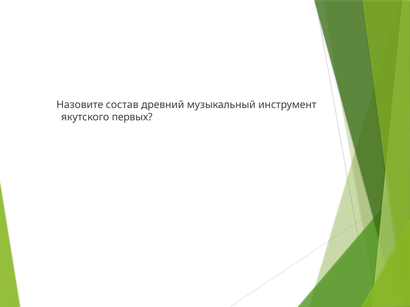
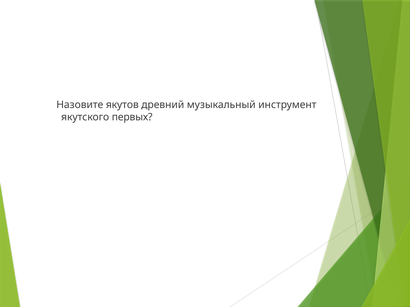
состав: состав -> якутов (122, 105)
